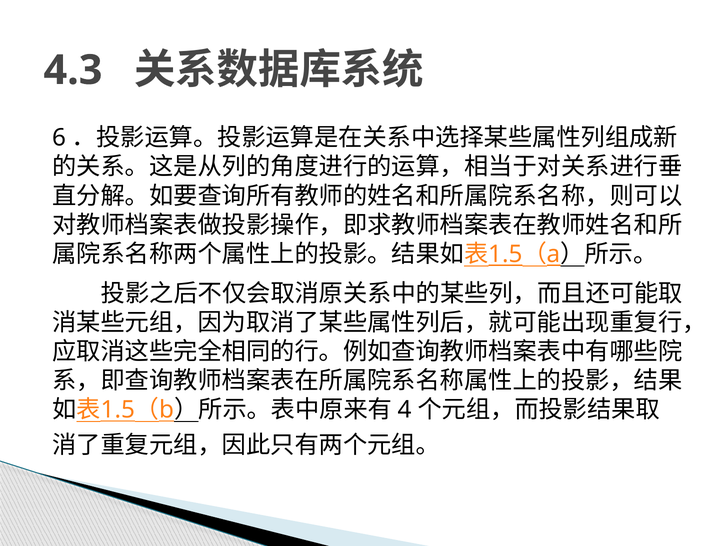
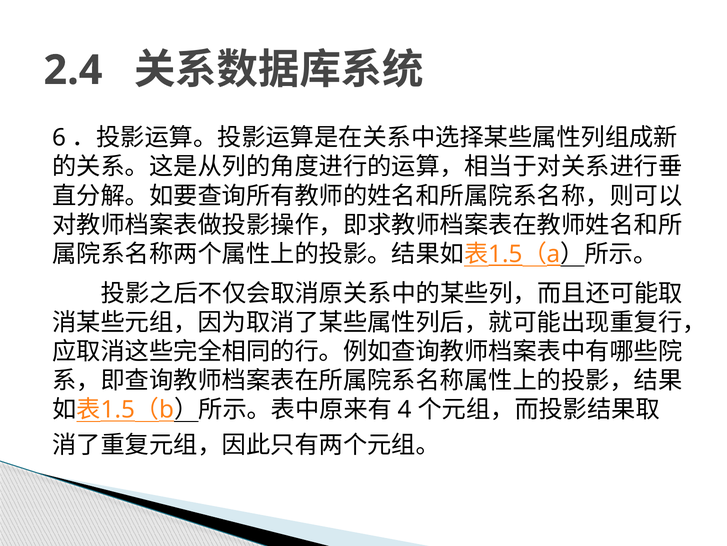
4.3: 4.3 -> 2.4 (73, 70)
